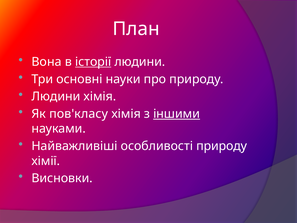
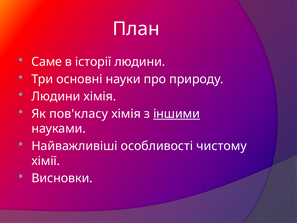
Вона: Вона -> Саме (47, 62)
історії underline: present -> none (93, 62)
особливості природу: природу -> чистому (222, 146)
